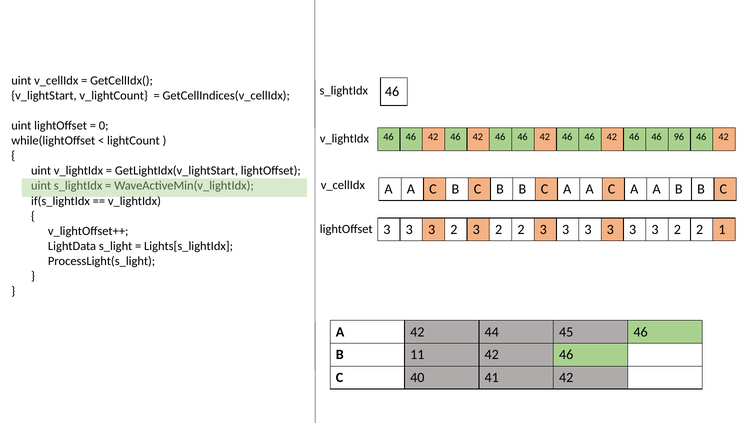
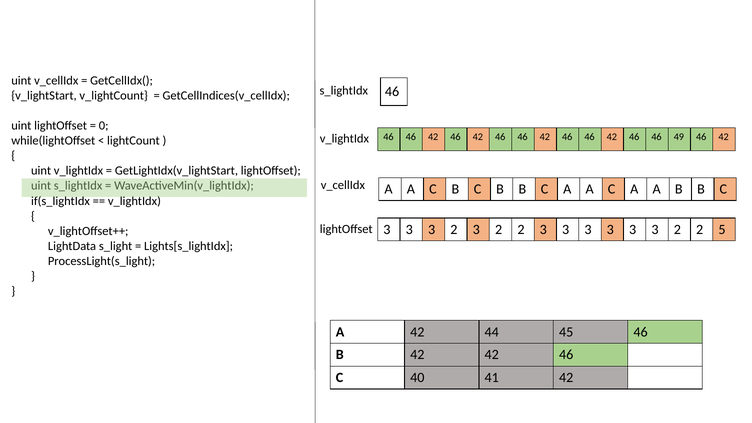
96: 96 -> 49 (679, 137)
1: 1 -> 5 (722, 230)
B 11: 11 -> 42 (417, 355)
